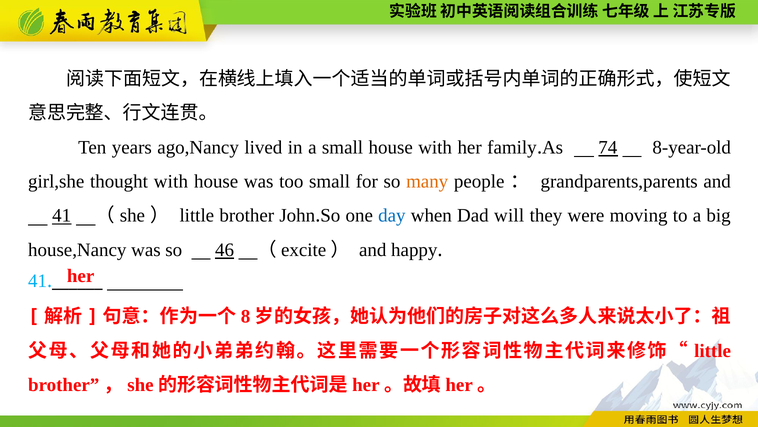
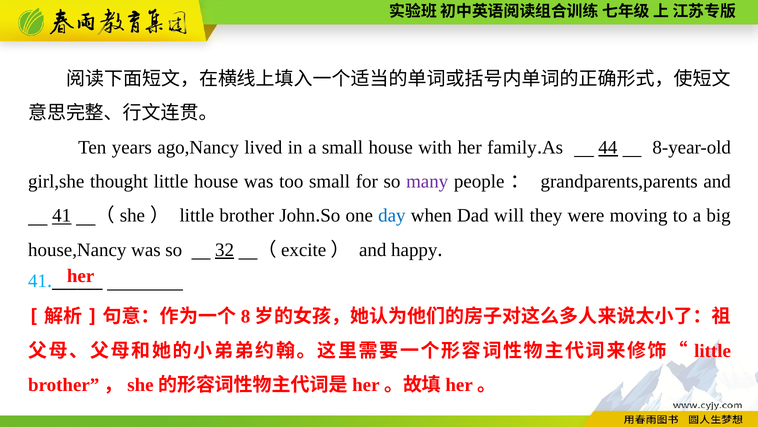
74: 74 -> 44 (608, 147)
thought with: with -> little (171, 181)
many colour: orange -> purple (427, 181)
46: 46 -> 32 (225, 250)
